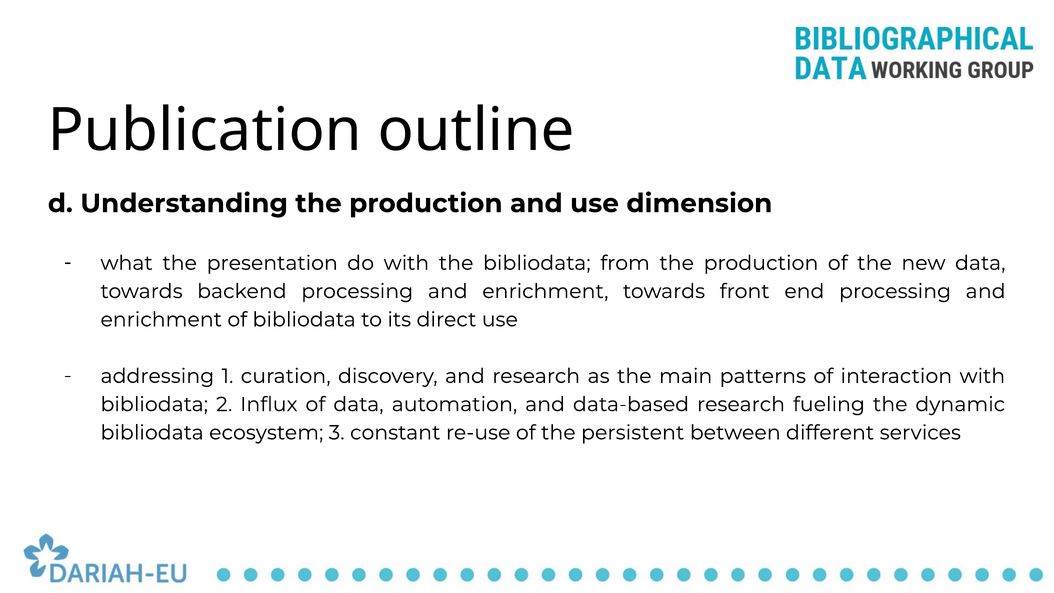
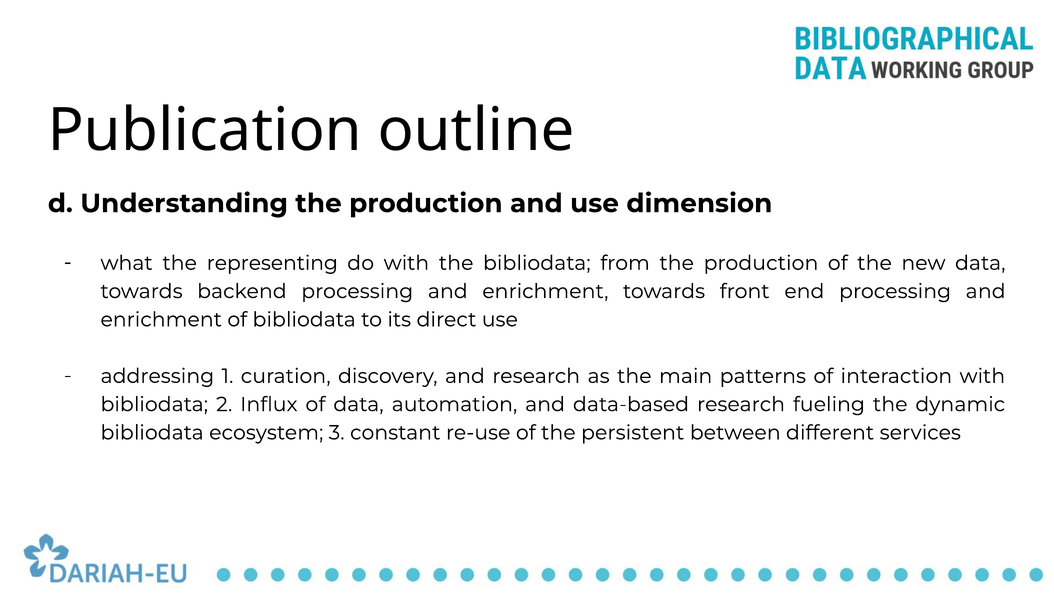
presentation: presentation -> representing (272, 263)
